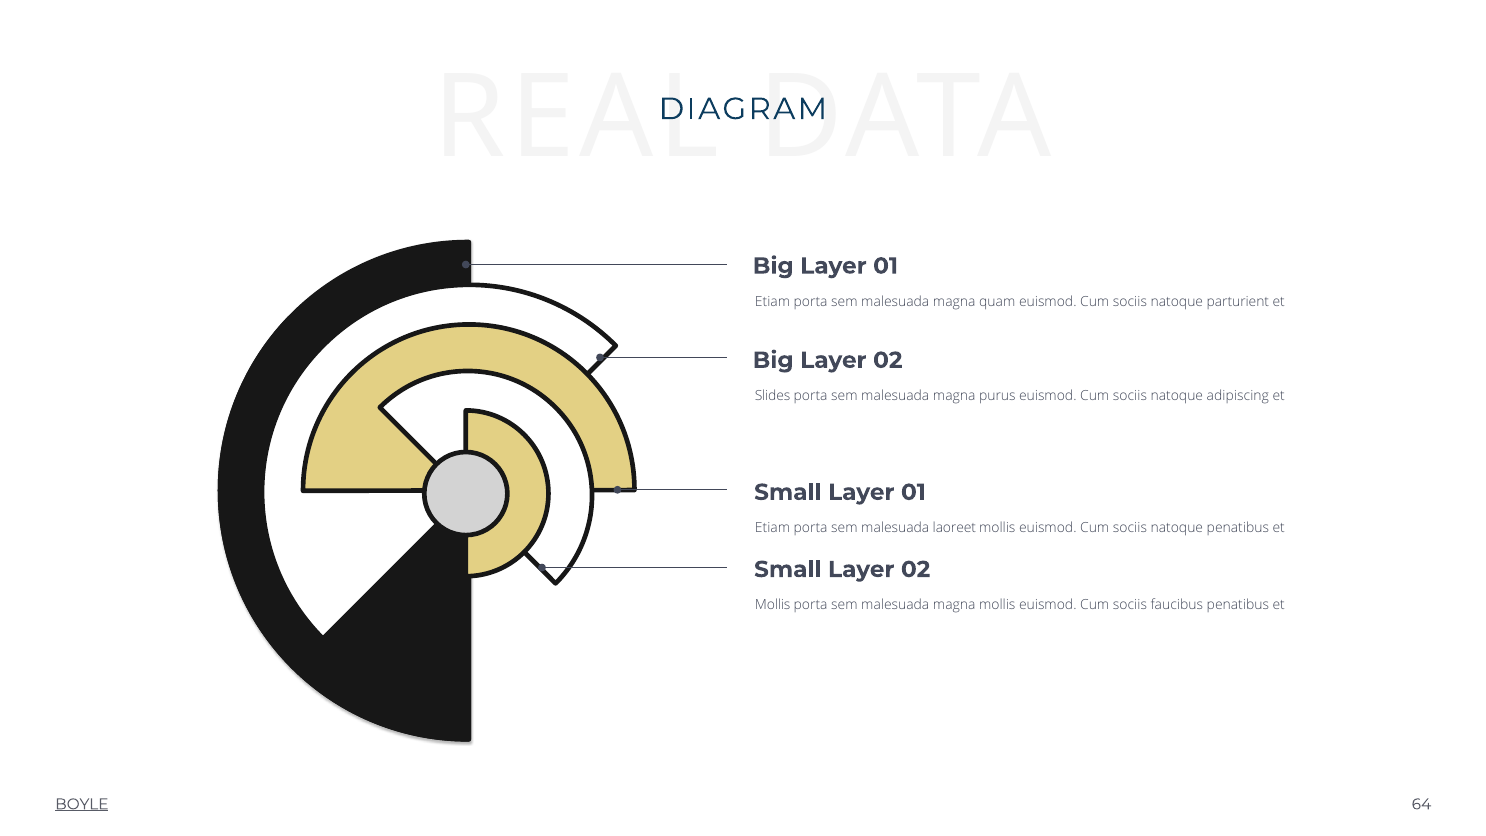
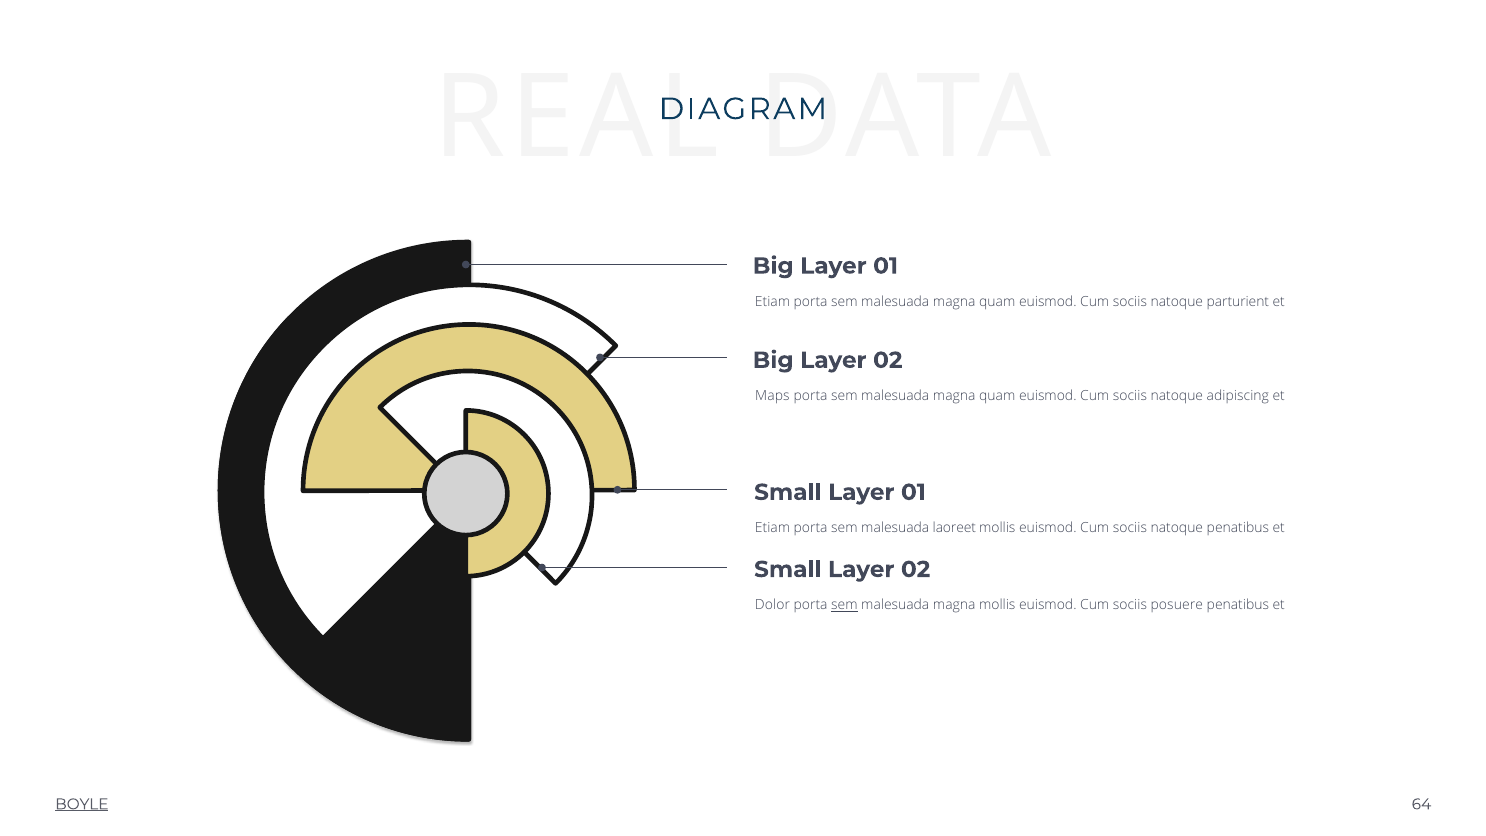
Slides: Slides -> Maps (772, 396)
purus: purus -> quam (997, 396)
Mollis: Mollis -> Dolor (772, 605)
sem underline: none -> present (844, 605)
faucibus: faucibus -> posuere (1177, 605)
